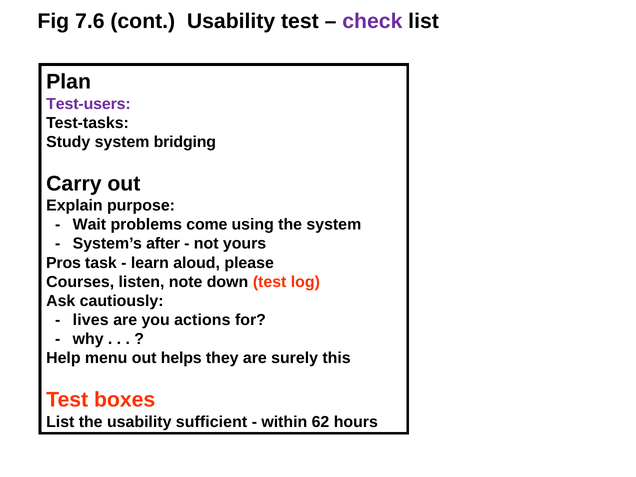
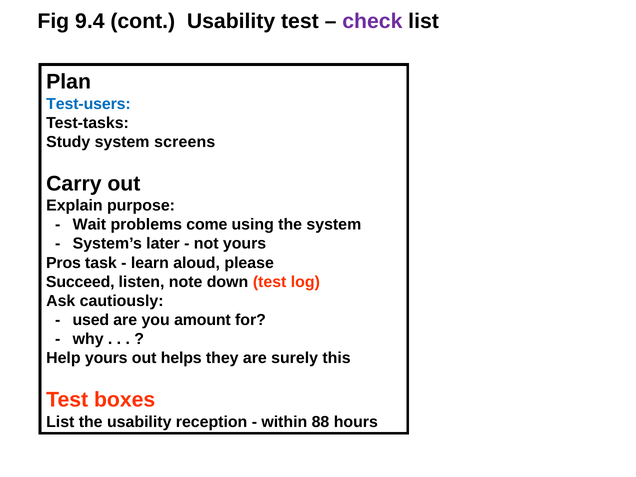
7.6: 7.6 -> 9.4 (90, 21)
Test-users colour: purple -> blue (88, 104)
bridging: bridging -> screens (185, 142)
after: after -> later (163, 244)
Courses: Courses -> Succeed (80, 282)
lives: lives -> used (91, 320)
actions: actions -> amount (202, 320)
Help menu: menu -> yours (106, 358)
sufficient: sufficient -> reception (212, 422)
62: 62 -> 88 (320, 422)
